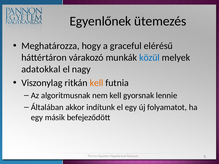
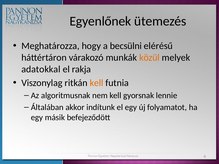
graceful: graceful -> becsülni (126, 46)
közül colour: blue -> orange (149, 58)
nagy: nagy -> rakja (81, 69)
